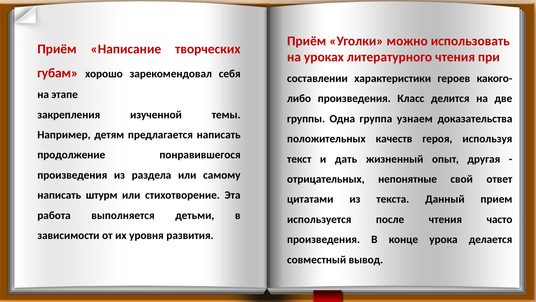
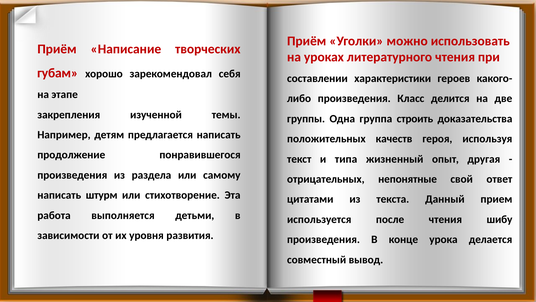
узнаем: узнаем -> строить (415, 119)
дать: дать -> типа (346, 159)
часто: часто -> шибу (500, 219)
